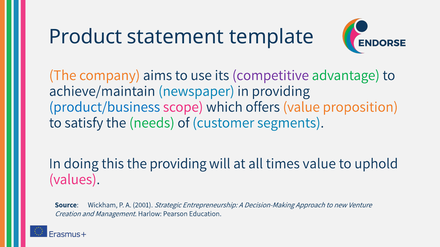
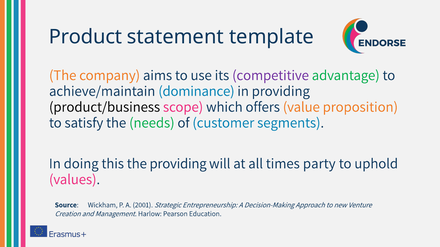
newspaper: newspaper -> dominance (196, 91)
product/business colour: blue -> black (105, 107)
times value: value -> party (319, 164)
